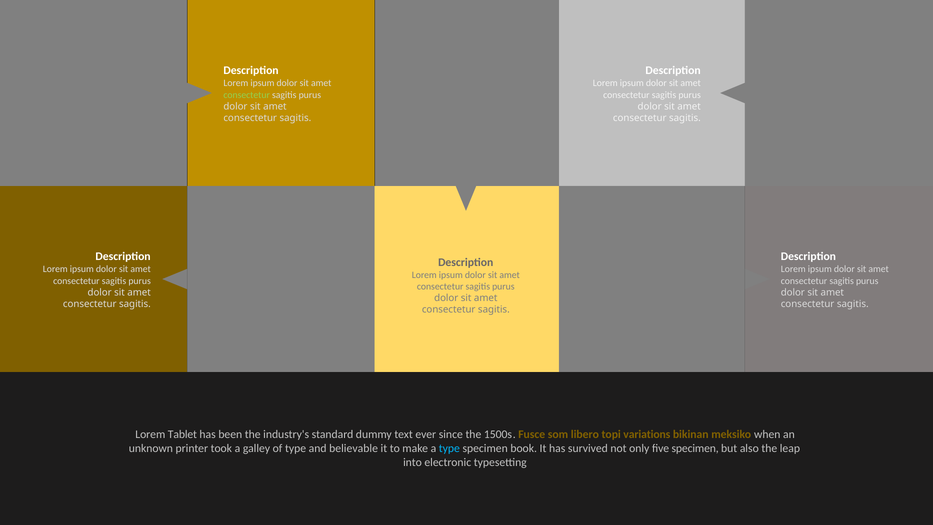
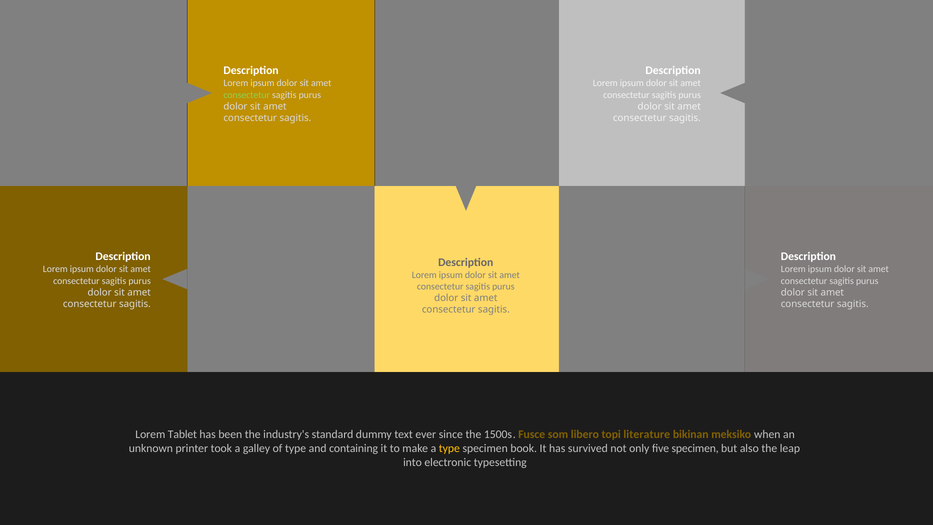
variations: variations -> literature (647, 434)
believable: believable -> containing (354, 448)
type colour: light blue -> yellow (449, 448)
